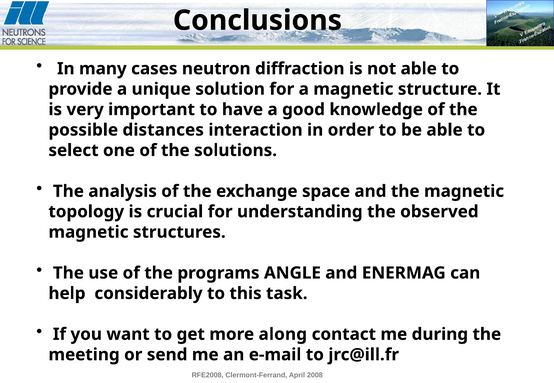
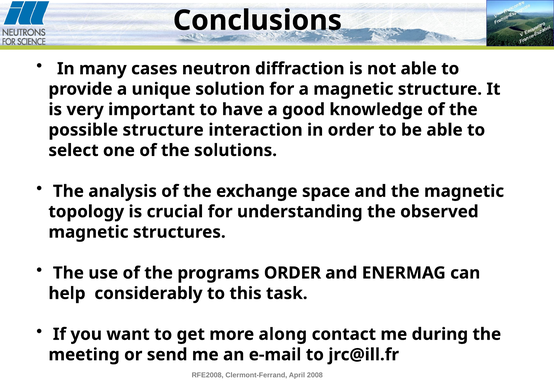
possible distances: distances -> structure (163, 130)
programs ANGLE: ANGLE -> ORDER (293, 273)
